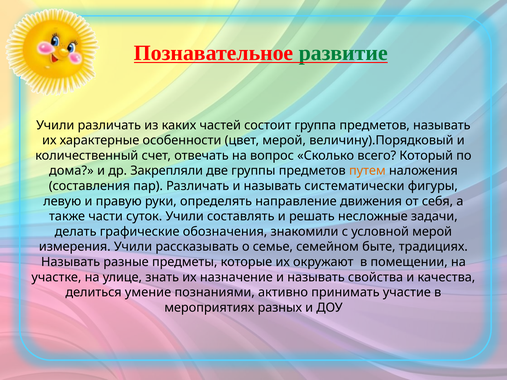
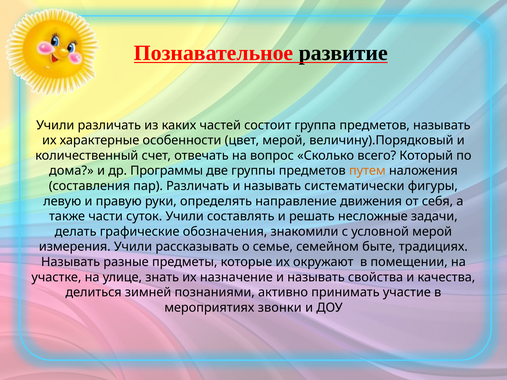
развитие colour: green -> black (343, 53)
Закрепляли: Закрепляли -> Программы (167, 171)
умение: умение -> зимней (148, 293)
разных: разных -> звонки (280, 308)
